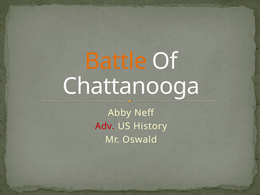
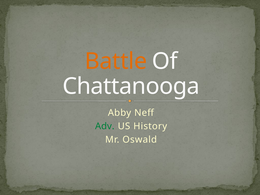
Adv colour: red -> green (105, 126)
